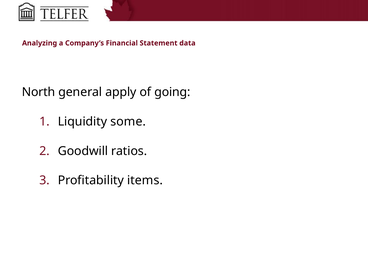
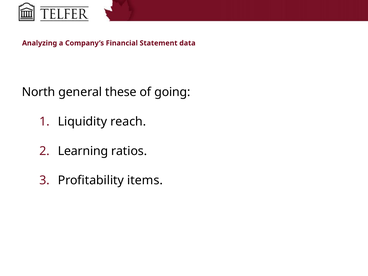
apply: apply -> these (121, 92)
some: some -> reach (128, 122)
Goodwill: Goodwill -> Learning (83, 151)
